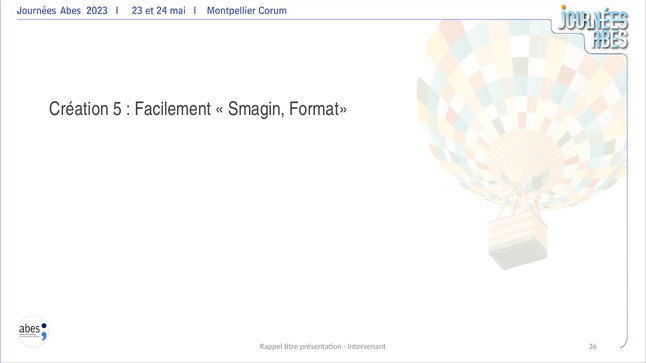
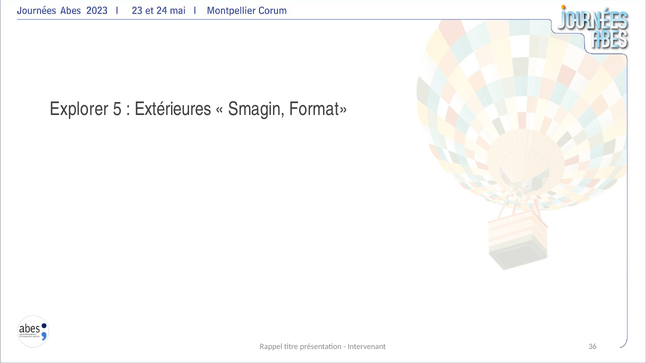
Création: Création -> Explorer (79, 109)
Facilement: Facilement -> Extérieures (173, 109)
